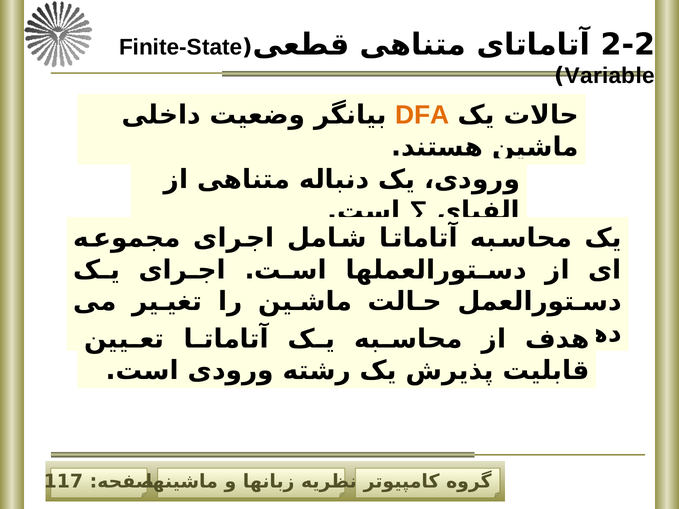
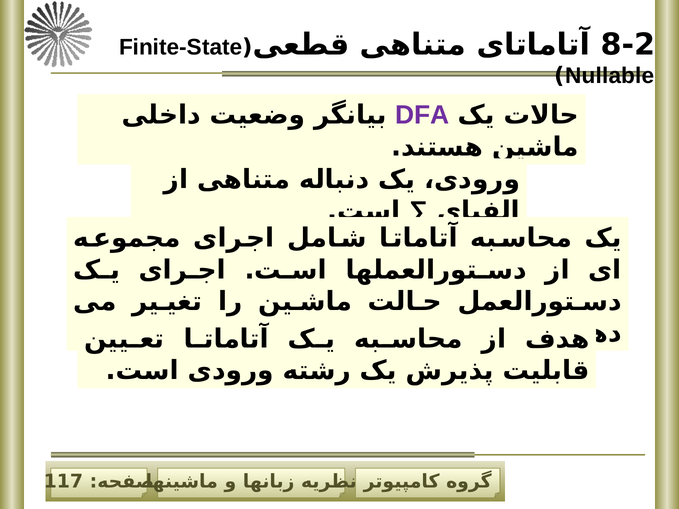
2-2: 2-2 -> 8-2 (628, 45)
Variable: Variable -> Nullable (610, 76)
DFA colour: orange -> purple (422, 115)
